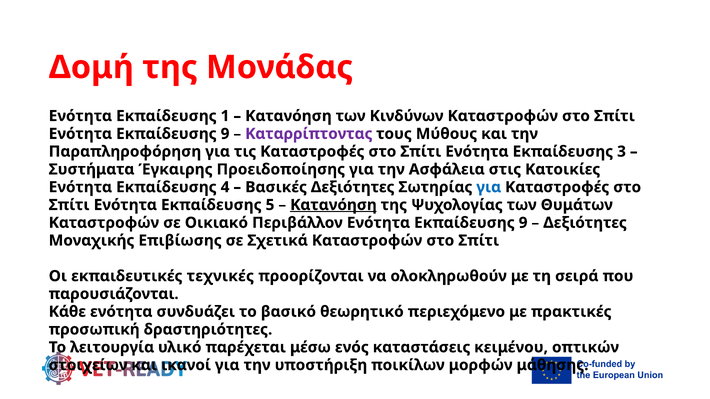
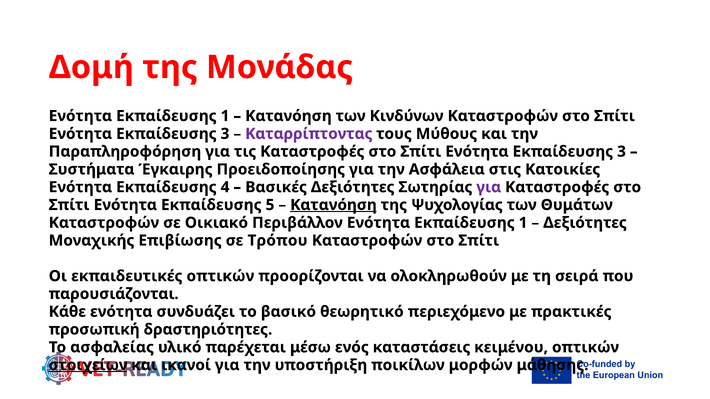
9: 9 -> 3 (225, 134)
για colour: blue -> purple (489, 187)
Περιβάλλον Ενότητα Εκπαίδευσης 9: 9 -> 1 (523, 223)
Σχετικά: Σχετικά -> Τρόπου (277, 241)
εκπαιδευτικές τεχνικές: τεχνικές -> οπτικών (220, 276)
λειτουργία: λειτουργία -> ασφαλείας (112, 348)
στοιχείων underline: none -> present (88, 365)
